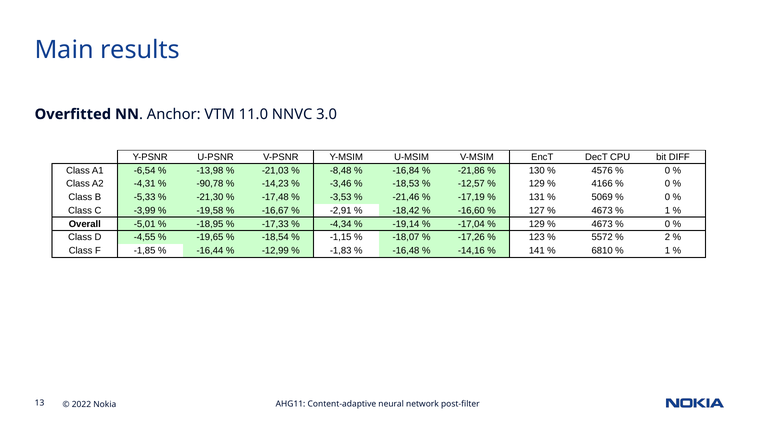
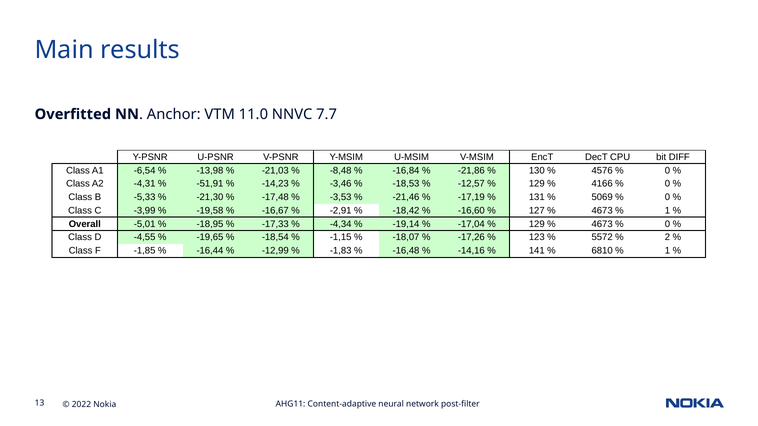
3.0: 3.0 -> 7.7 (327, 114)
-90,78: -90,78 -> -51,91 (210, 184)
